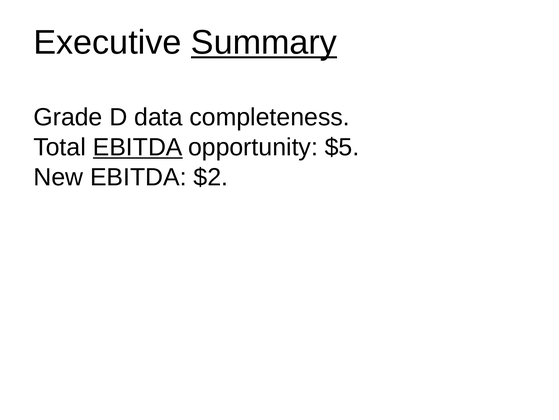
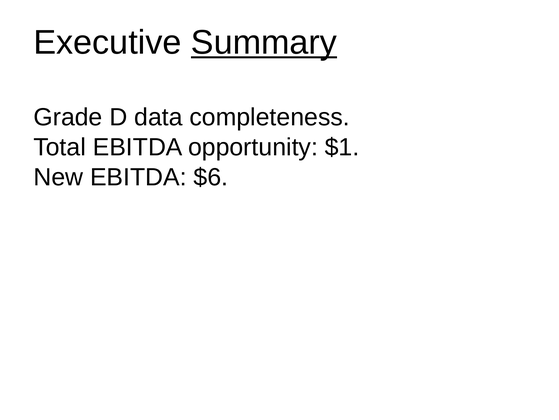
EBITDA underline: present -> none (138, 147)
$5: $5 -> $1 (342, 147)
$2: $2 -> $6 (211, 177)
